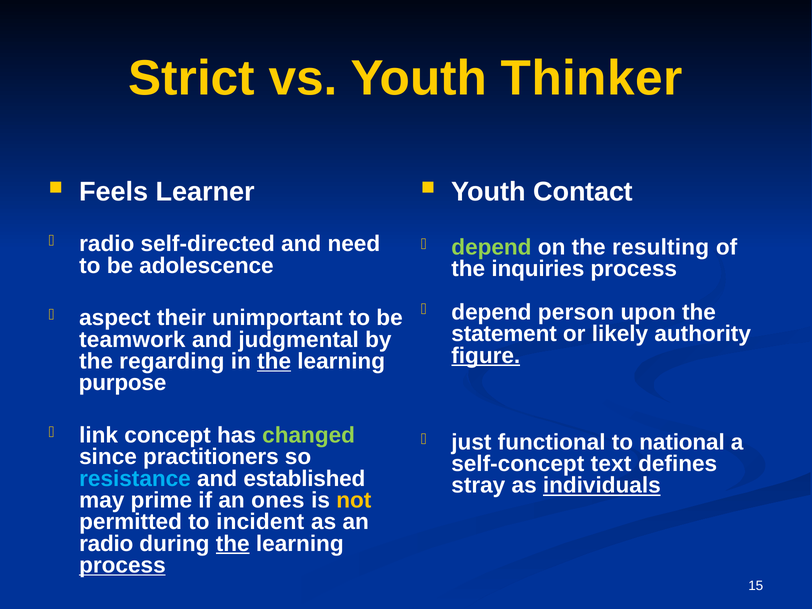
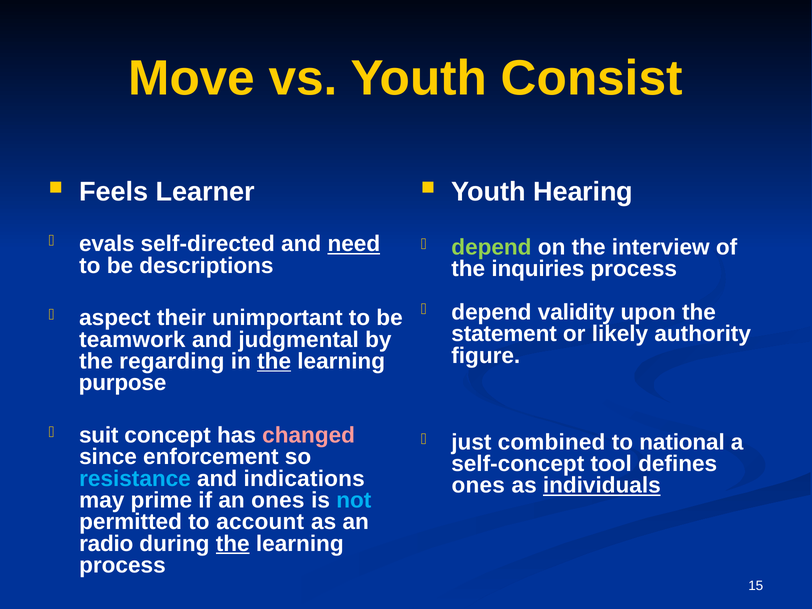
Strict: Strict -> Move (192, 79)
Thinker: Thinker -> Consist (592, 79)
Contact: Contact -> Hearing (583, 192)
radio: radio -> evals (107, 244)
need underline: none -> present (354, 244)
resulting: resulting -> interview (661, 247)
adolescence: adolescence -> descriptions (206, 266)
person: person -> validity (576, 312)
figure underline: present -> none (486, 356)
link: link -> suit (99, 435)
changed colour: light green -> pink (309, 435)
functional: functional -> combined (552, 442)
practitioners: practitioners -> enforcement (211, 457)
text: text -> tool (611, 464)
established: established -> indications (304, 479)
stray: stray -> ones (478, 486)
not colour: yellow -> light blue (354, 500)
incident: incident -> account (260, 522)
process underline: present -> none (122, 565)
